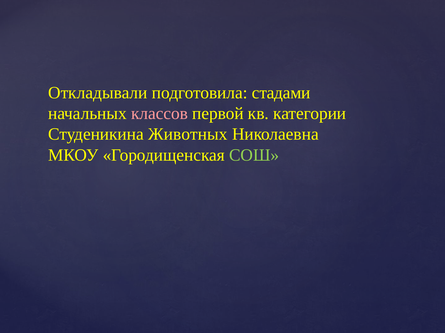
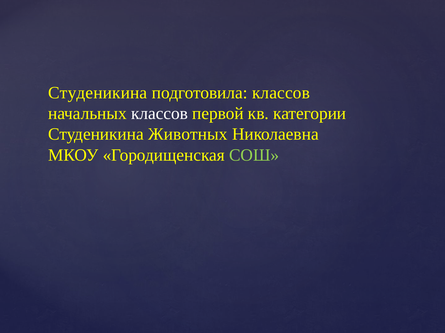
Откладывали: Откладывали -> Студеникина (98, 93)
подготовила стадами: стадами -> классов (281, 93)
классов colour: pink -> white (160, 114)
